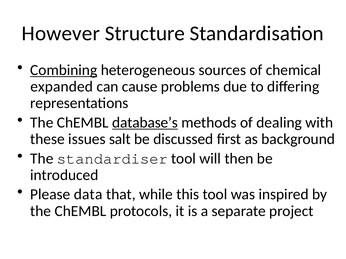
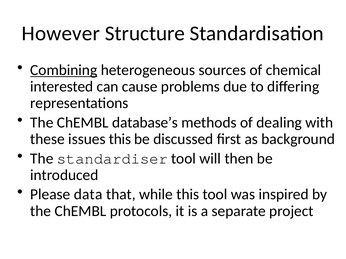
expanded: expanded -> interested (62, 87)
database’s underline: present -> none (145, 123)
issues salt: salt -> this (120, 139)
